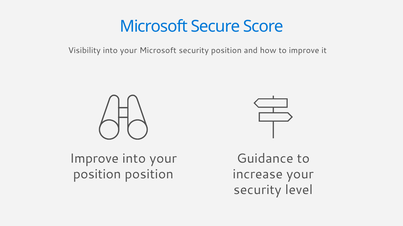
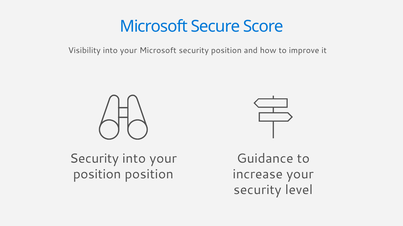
Improve: Improve -> Security (94, 159)
